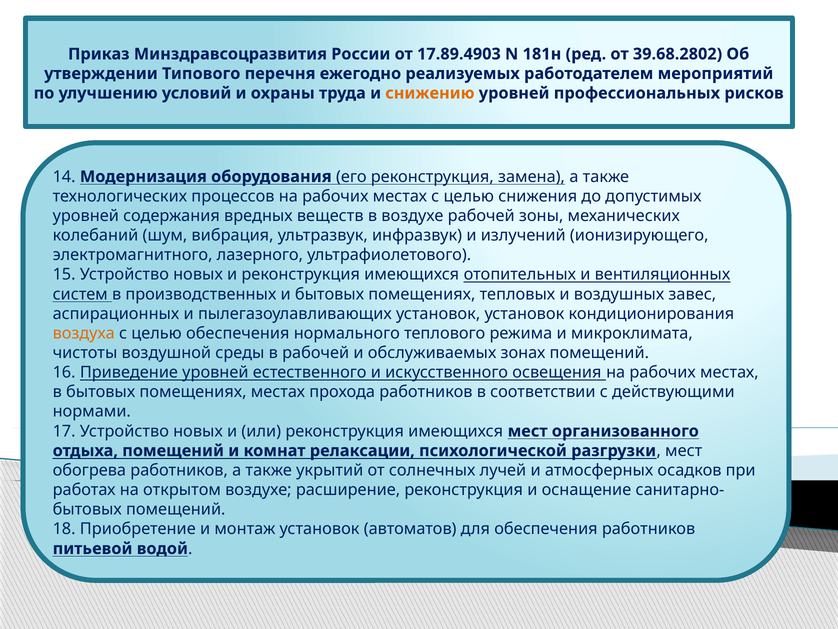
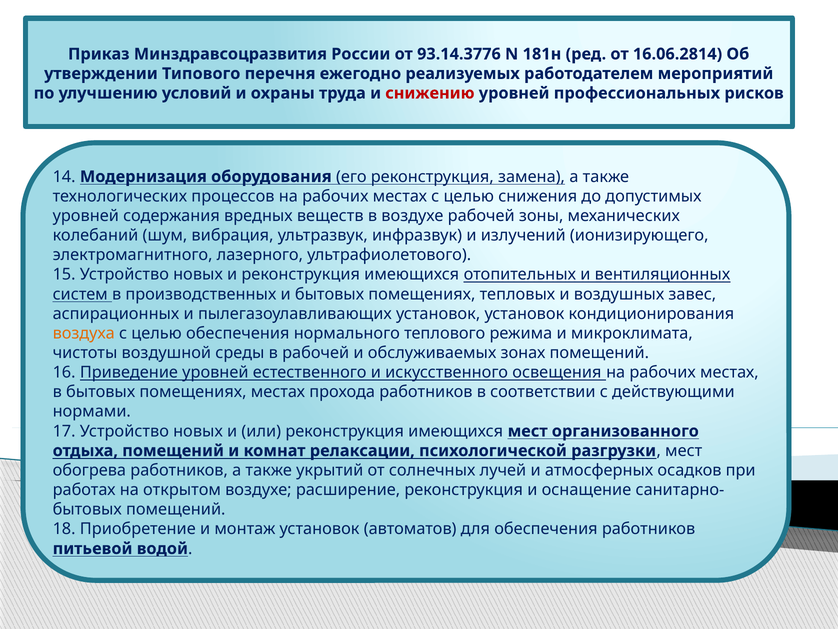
17.89.4903: 17.89.4903 -> 93.14.3776 (459, 54)
39.68.2802: 39.68.2802 -> 16.06.2814 (678, 54)
снижению colour: orange -> red (430, 93)
